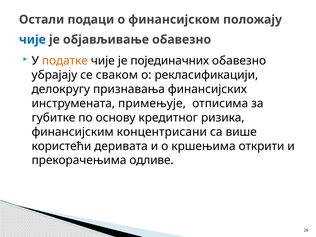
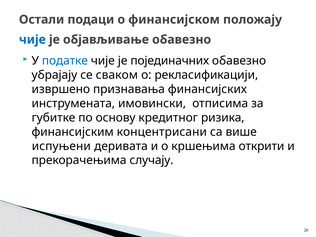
податке colour: orange -> blue (65, 61)
делокругу: делокругу -> извршено (61, 89)
примењује: примењује -> имовински (152, 103)
користећи: користећи -> испуњени (61, 146)
одливе: одливе -> случају (151, 160)
